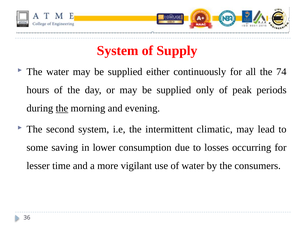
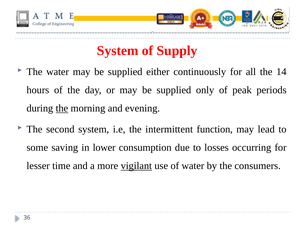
74: 74 -> 14 (281, 72)
climatic: climatic -> function (215, 129)
vigilant underline: none -> present (136, 166)
